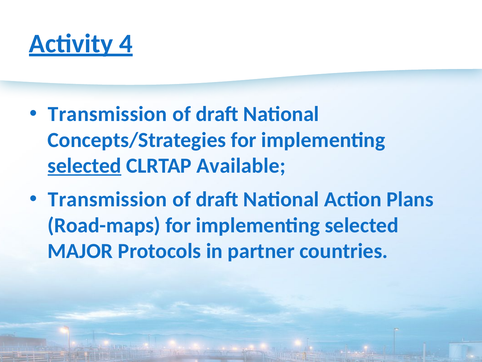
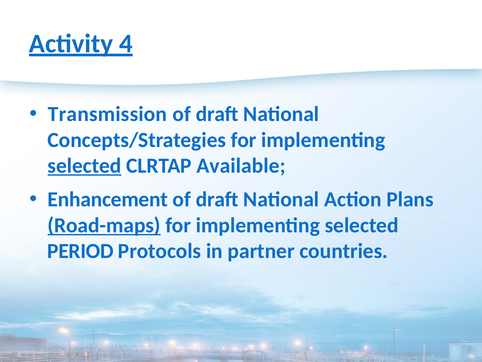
Transmission: Transmission -> Enhancement (108, 199)
Road-maps underline: none -> present (104, 225)
MAJOR: MAJOR -> PERIOD (80, 251)
